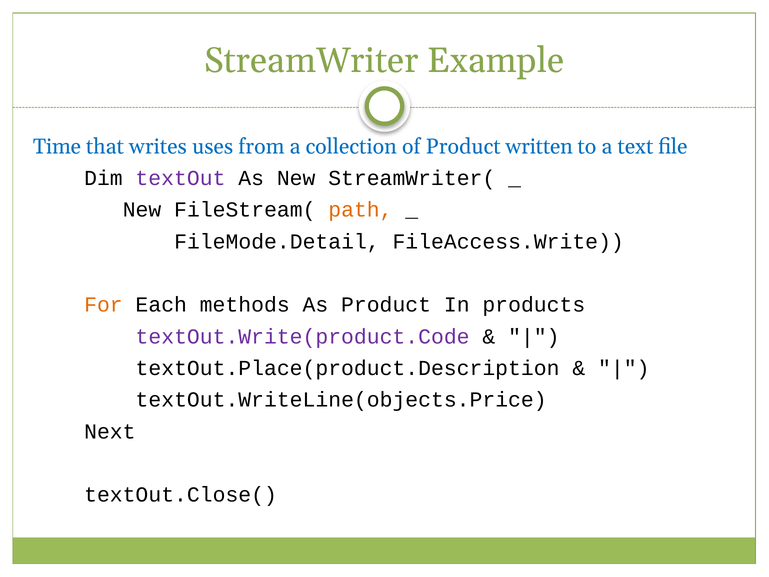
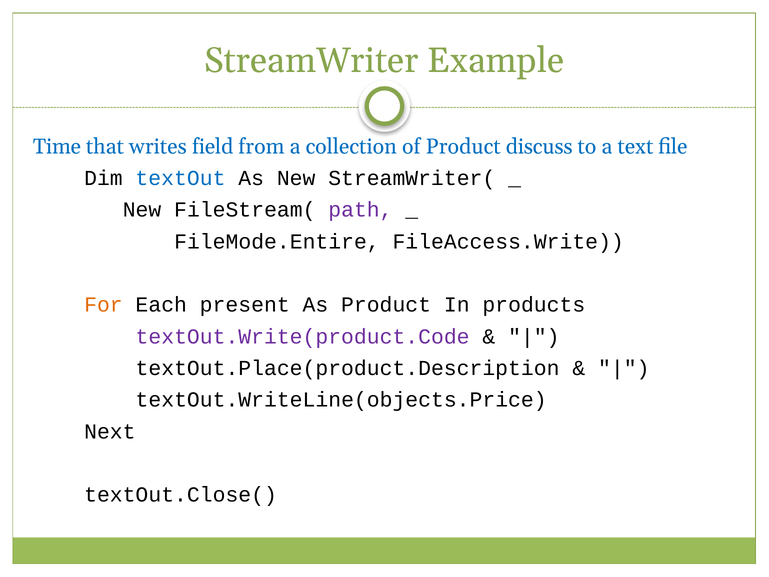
uses: uses -> field (213, 147)
written: written -> discuss (539, 147)
textOut colour: purple -> blue (180, 178)
path colour: orange -> purple (360, 210)
FileMode.Detail: FileMode.Detail -> FileMode.Entire (277, 241)
methods: methods -> present (245, 305)
